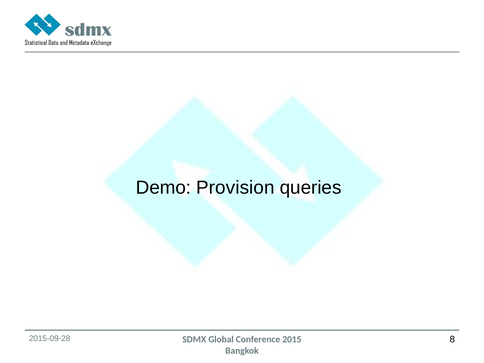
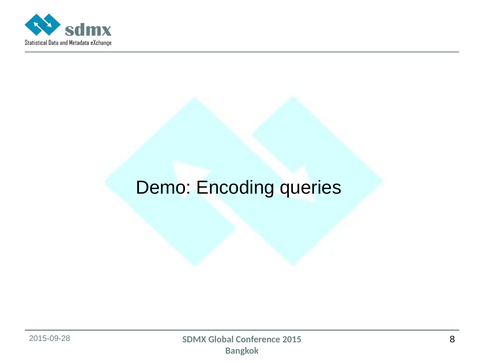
Provision: Provision -> Encoding (235, 188)
